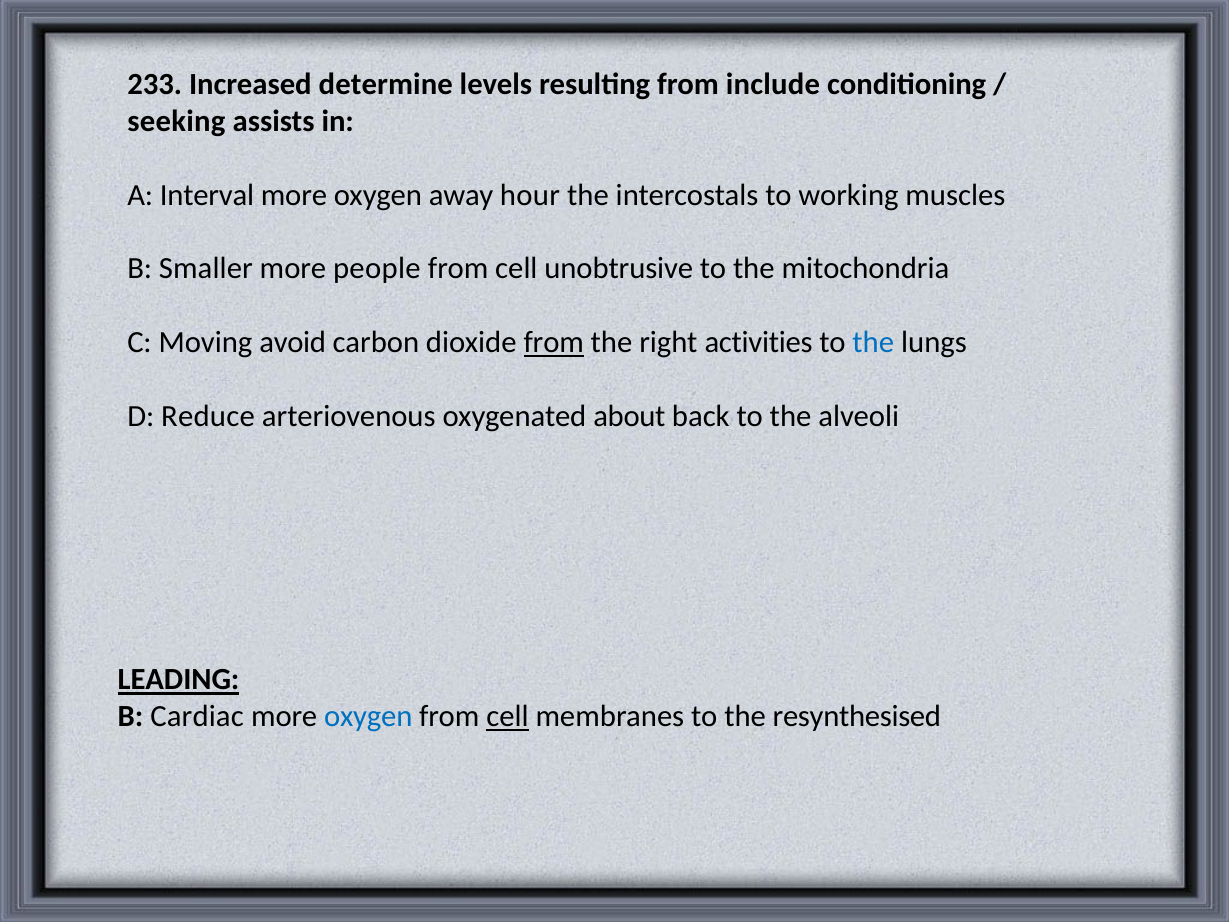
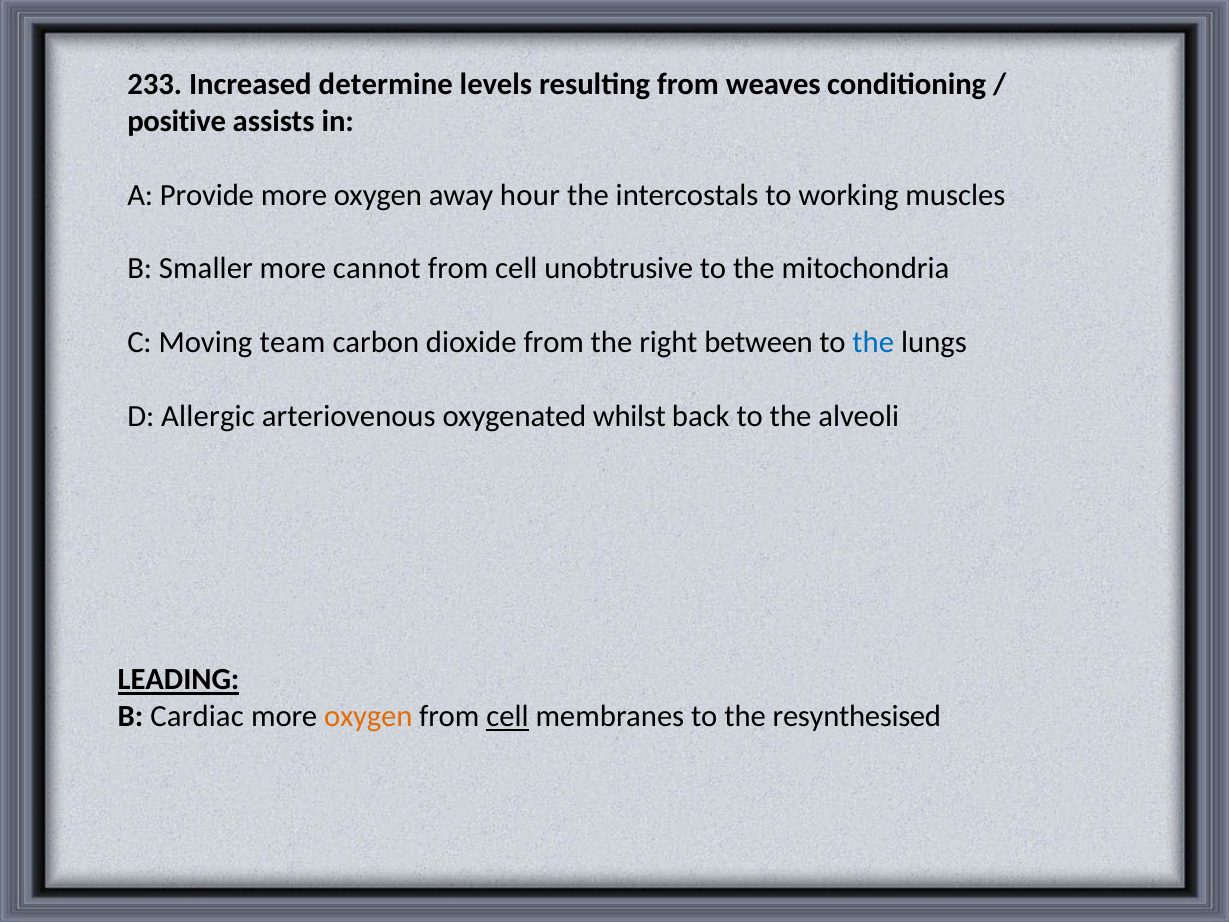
include: include -> weaves (773, 84)
seeking: seeking -> positive (177, 121)
Interval: Interval -> Provide (207, 195)
people: people -> cannot (377, 269)
avoid: avoid -> team (292, 342)
from underline: present -> none (554, 342)
activities: activities -> between (759, 342)
Reduce: Reduce -> Allergic (208, 416)
about: about -> whilst (629, 416)
oxygen colour: blue -> orange (368, 716)
